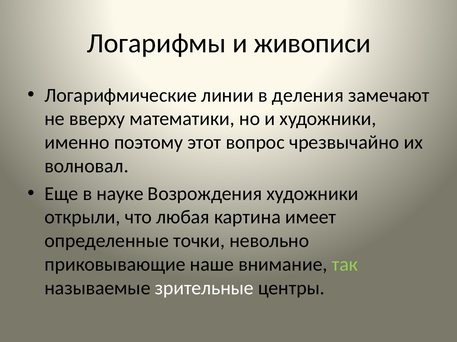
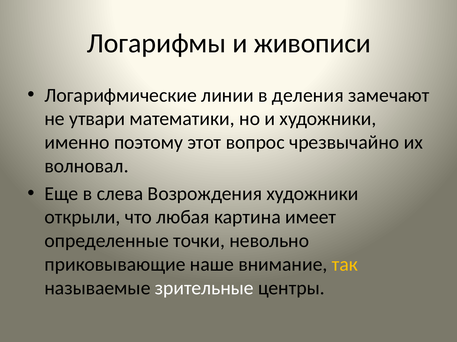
вверху: вверху -> утвари (97, 119)
науке: науке -> слева (120, 194)
так colour: light green -> yellow (345, 265)
